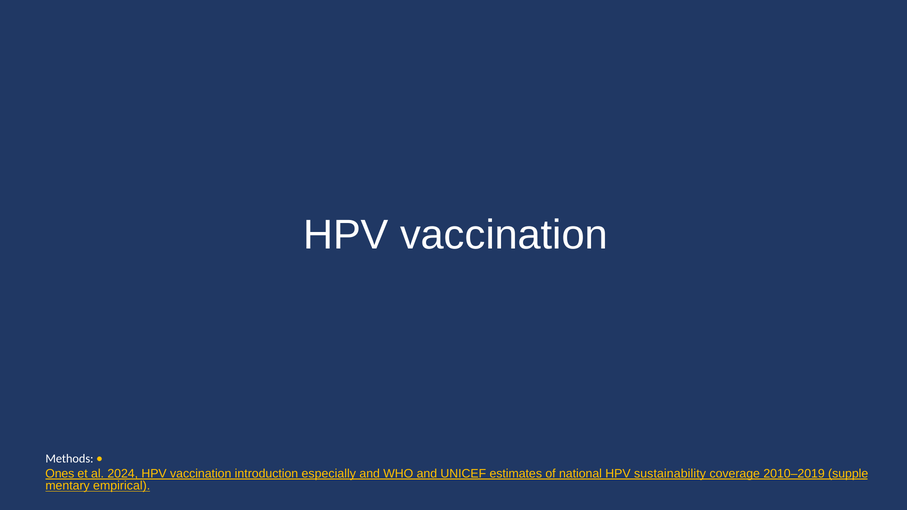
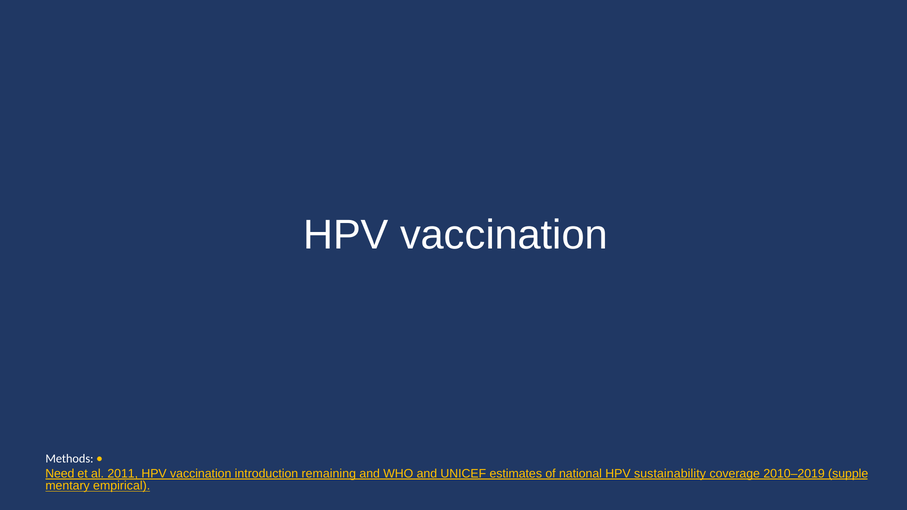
Ones: Ones -> Need (60, 474)
2024: 2024 -> 2011 (123, 474)
especially: especially -> remaining (329, 474)
